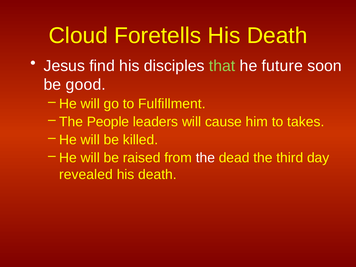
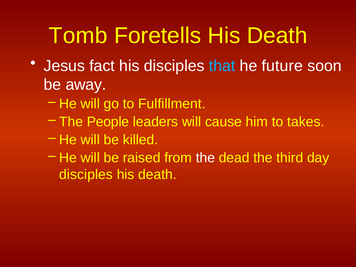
Cloud: Cloud -> Tomb (78, 36)
find: find -> fact (102, 66)
that colour: light green -> light blue (222, 66)
good: good -> away (86, 85)
revealed: revealed -> disciples (86, 174)
